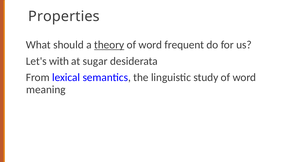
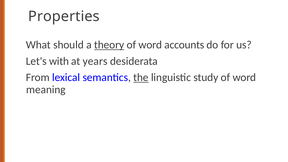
frequent: frequent -> accounts (184, 45)
sugar: sugar -> years (95, 61)
the underline: none -> present (141, 77)
